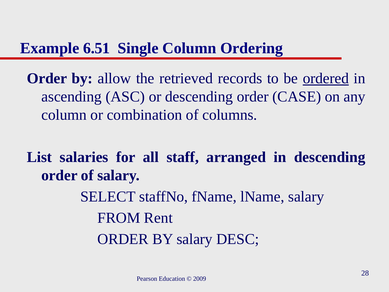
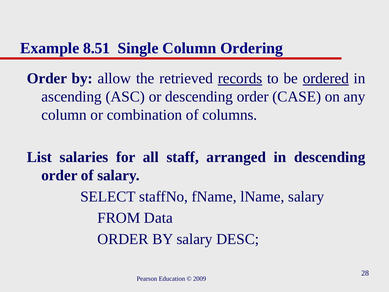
6.51: 6.51 -> 8.51 (97, 48)
records underline: none -> present (240, 78)
Rent: Rent -> Data (158, 218)
